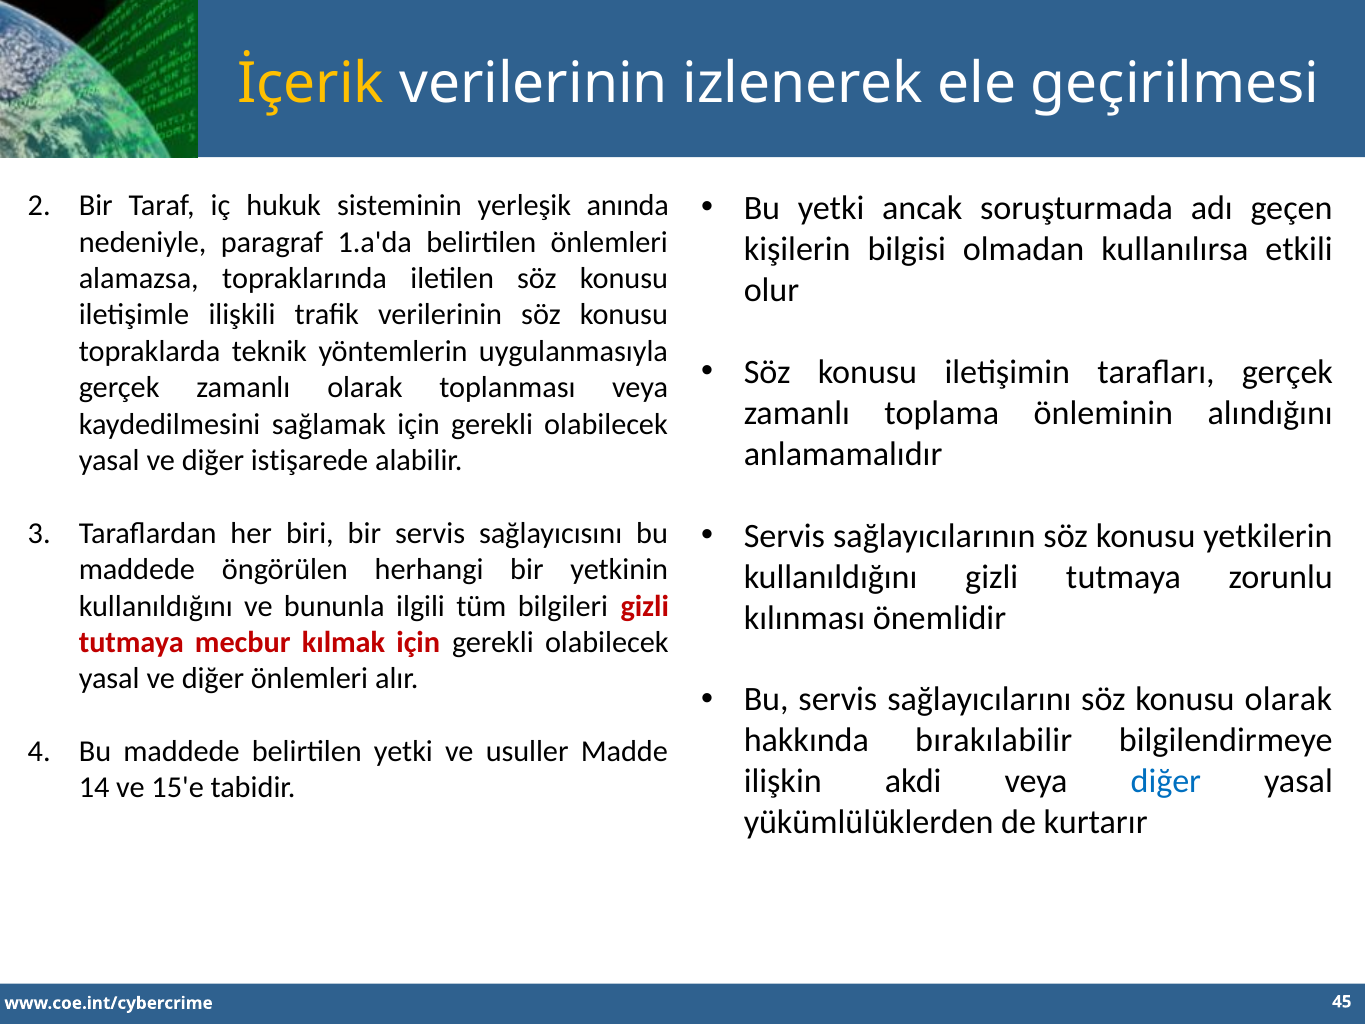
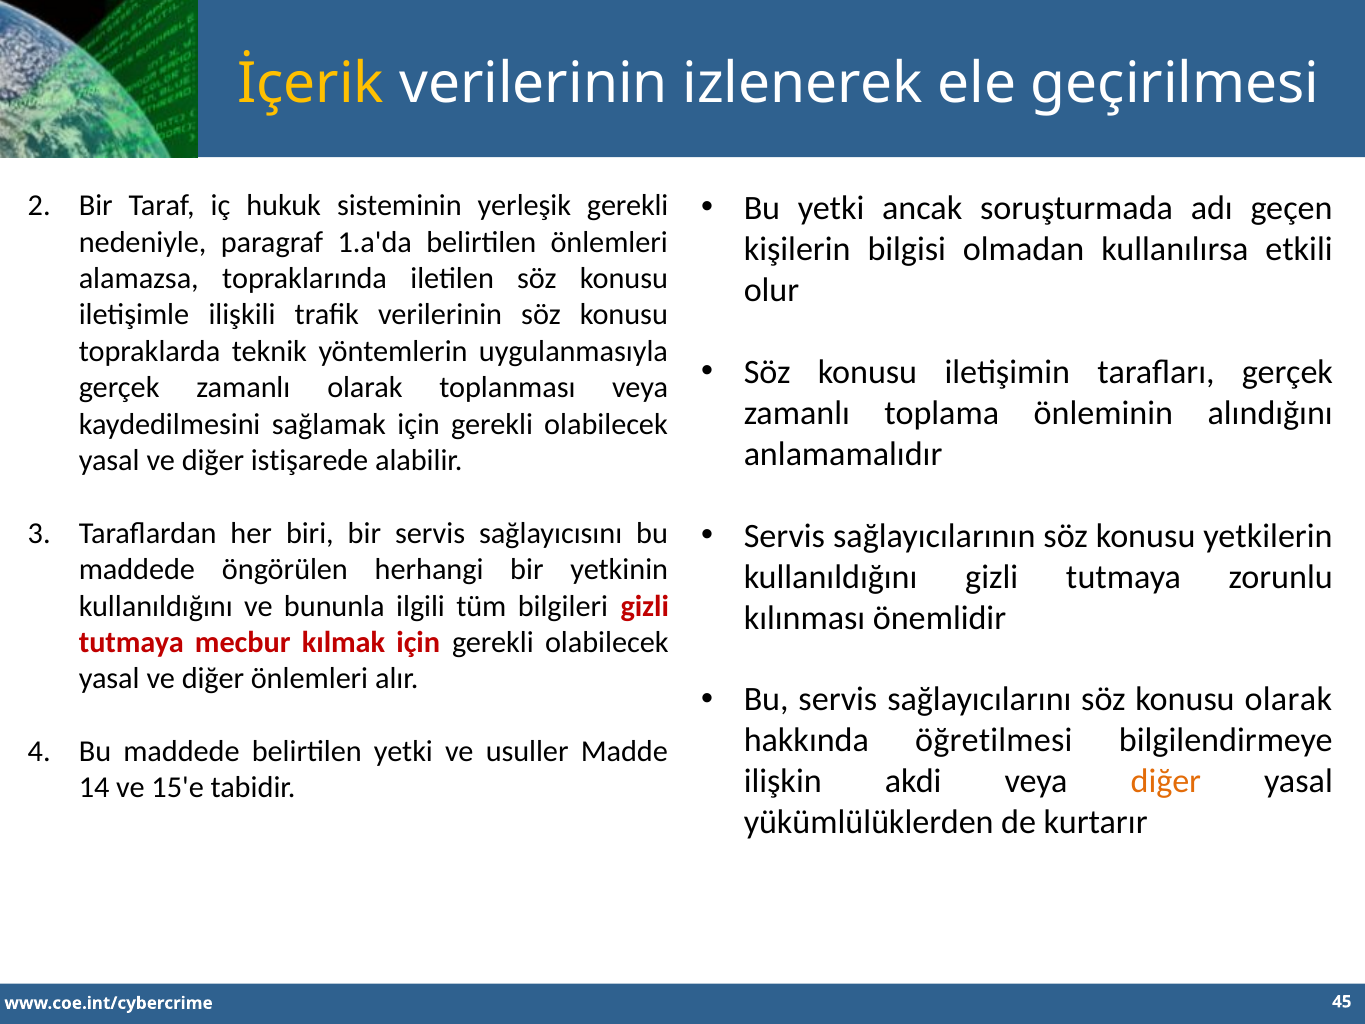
yerleşik anında: anında -> gerekli (628, 206)
bırakılabilir: bırakılabilir -> öğretilmesi (994, 741)
diğer colour: blue -> orange (1166, 781)
